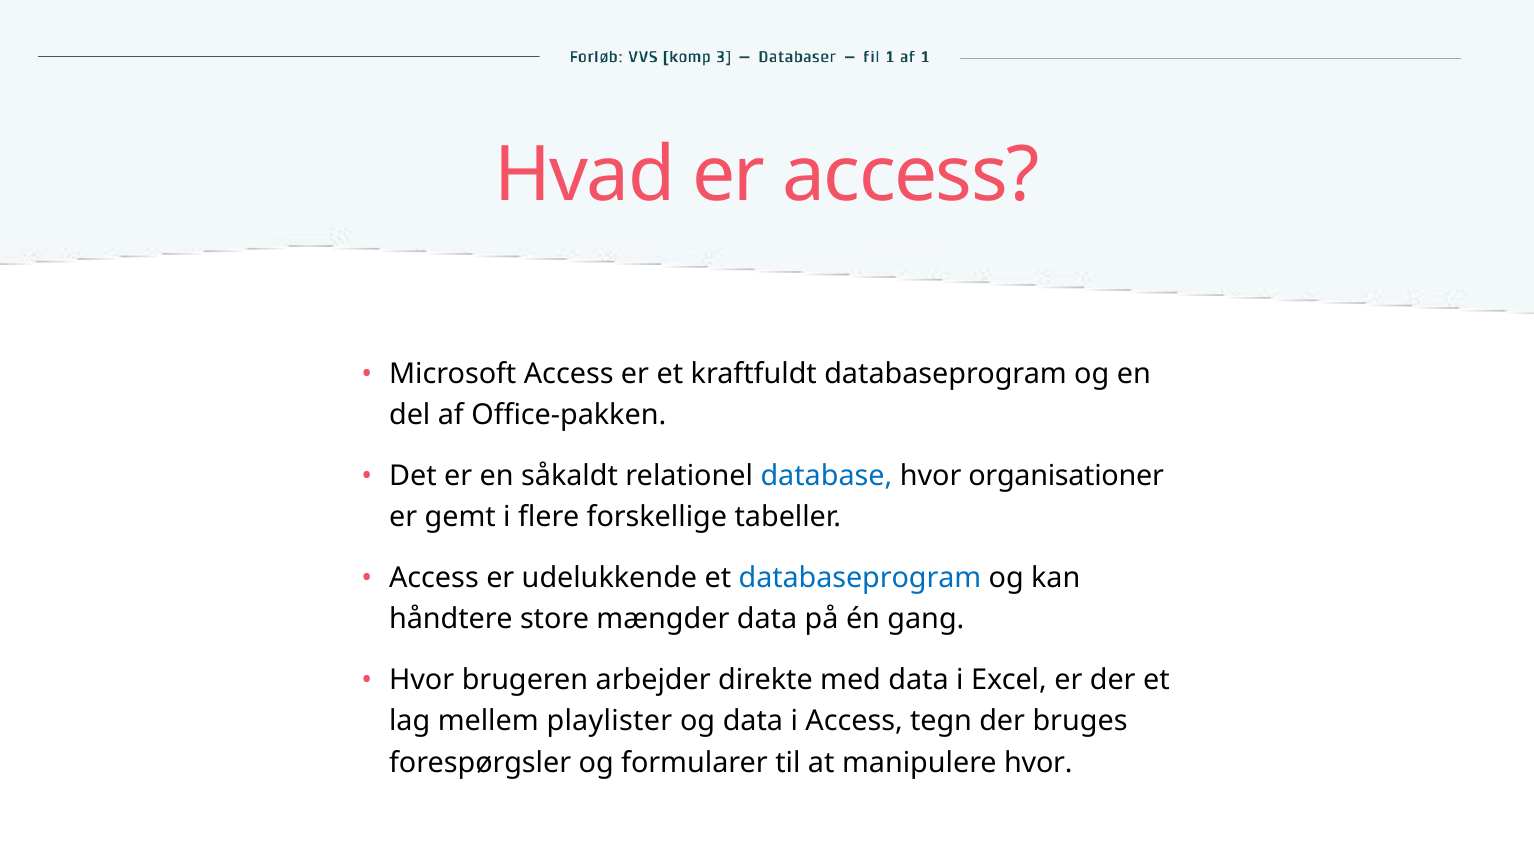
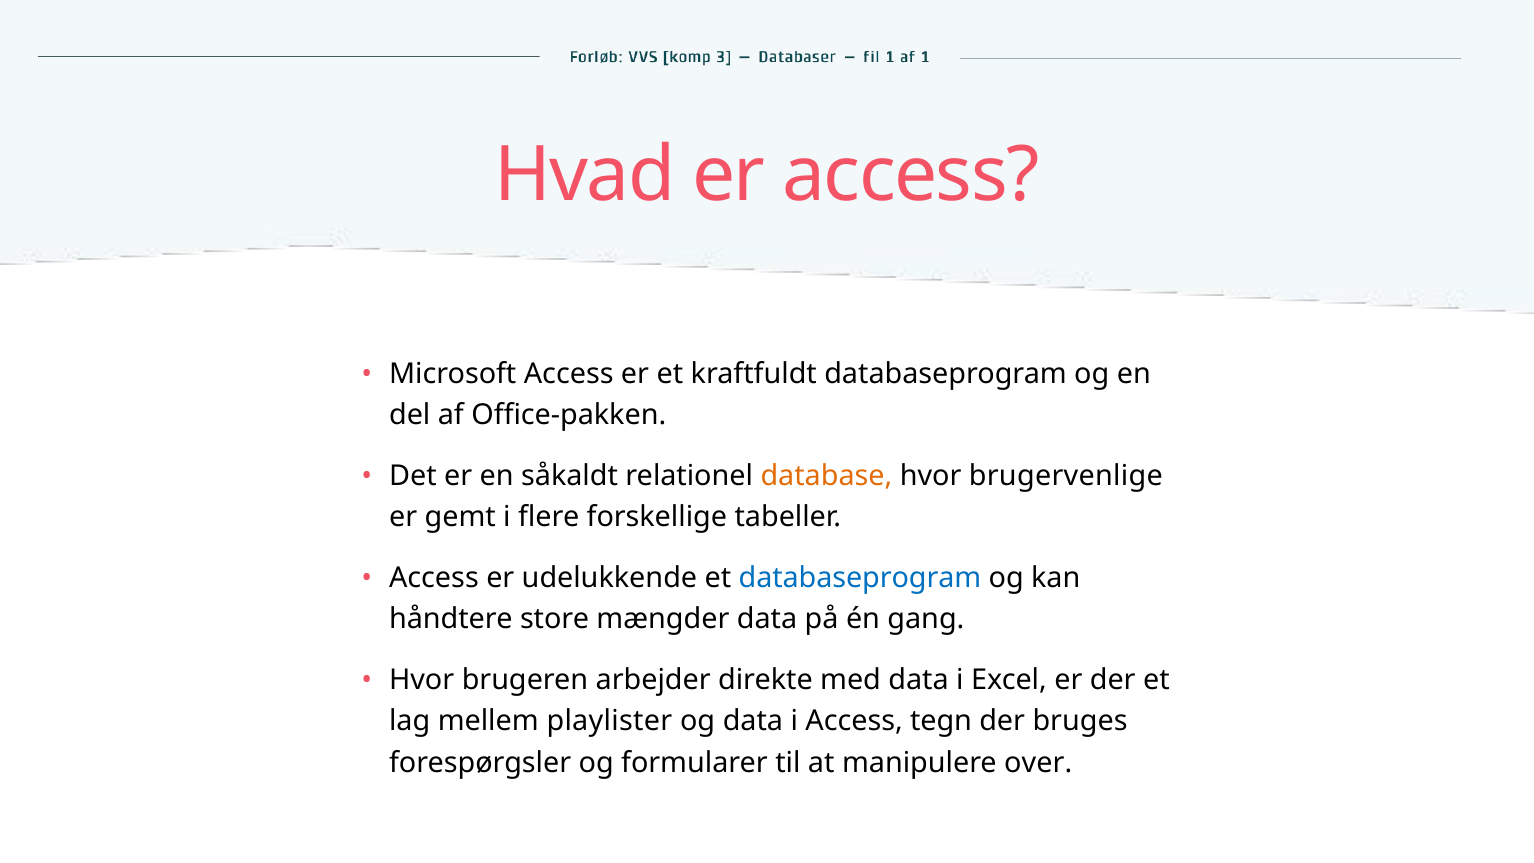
database colour: blue -> orange (826, 476)
organisationer: organisationer -> brugervenlige (1066, 476)
manipulere hvor: hvor -> over (1038, 763)
